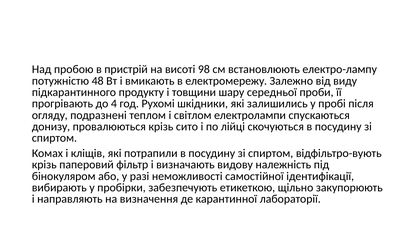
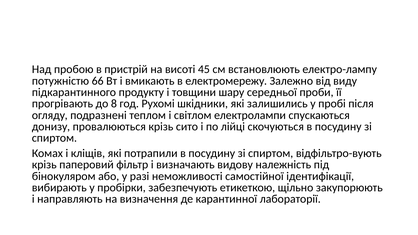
98: 98 -> 45 (204, 69)
48: 48 -> 66 (98, 81)
4: 4 -> 8 (114, 104)
